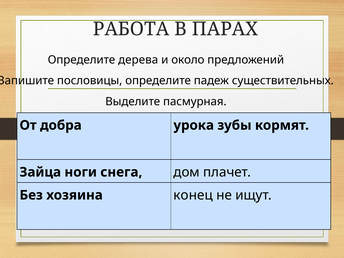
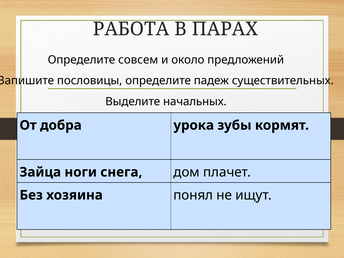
дерева: дерева -> совсем (138, 60)
пасмурная: пасмурная -> начальных (195, 102)
конец: конец -> понял (193, 195)
